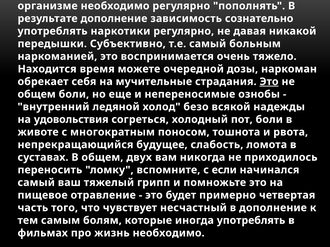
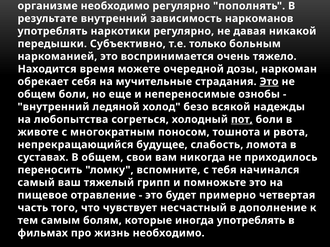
результате дополнение: дополнение -> внутренний (114, 19)
сознательно: сознательно -> наркоманов (259, 19)
т.е самый: самый -> только (208, 44)
удовольствия: удовольствия -> любопытства (71, 120)
пот underline: none -> present (242, 120)
двух: двух -> свои (139, 158)
если: если -> тебя (224, 170)
